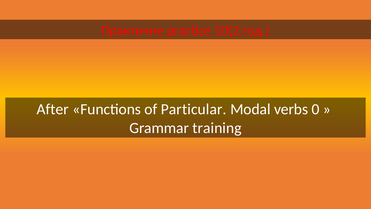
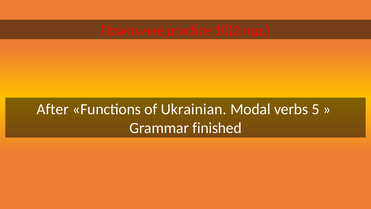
Particular: Particular -> Ukrainian (194, 109)
0: 0 -> 5 (315, 109)
training: training -> finished (217, 128)
